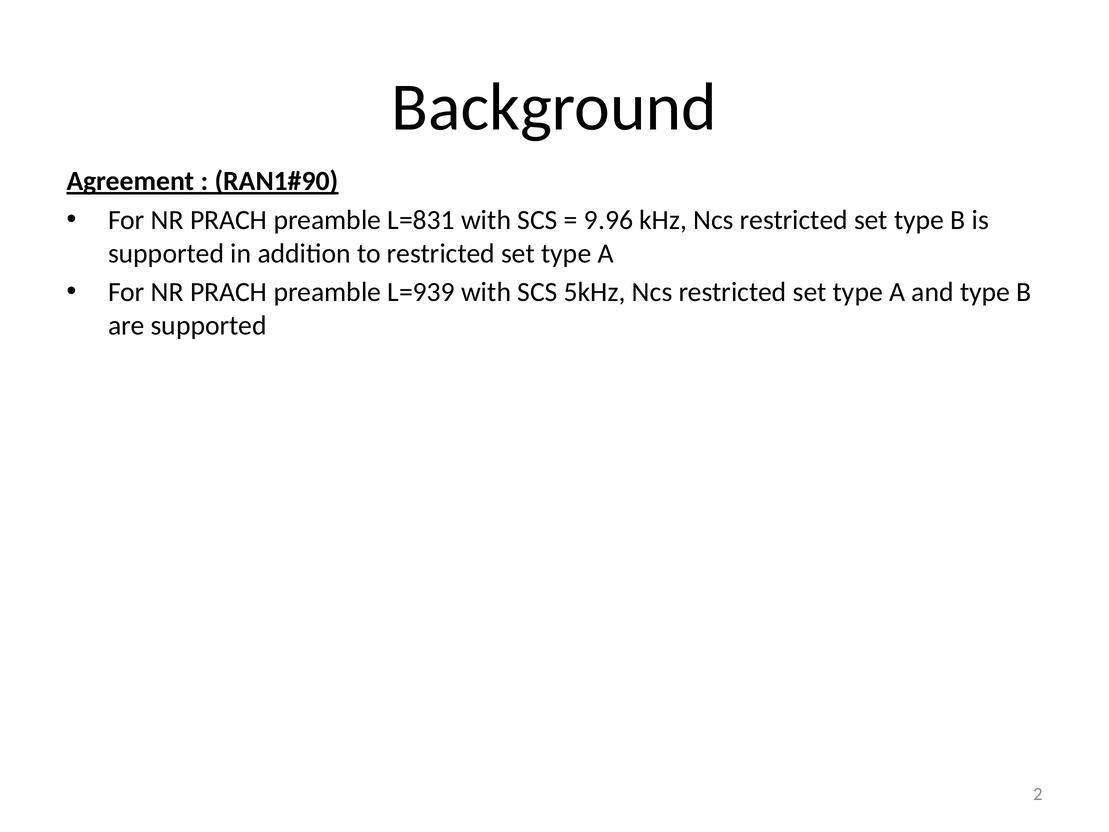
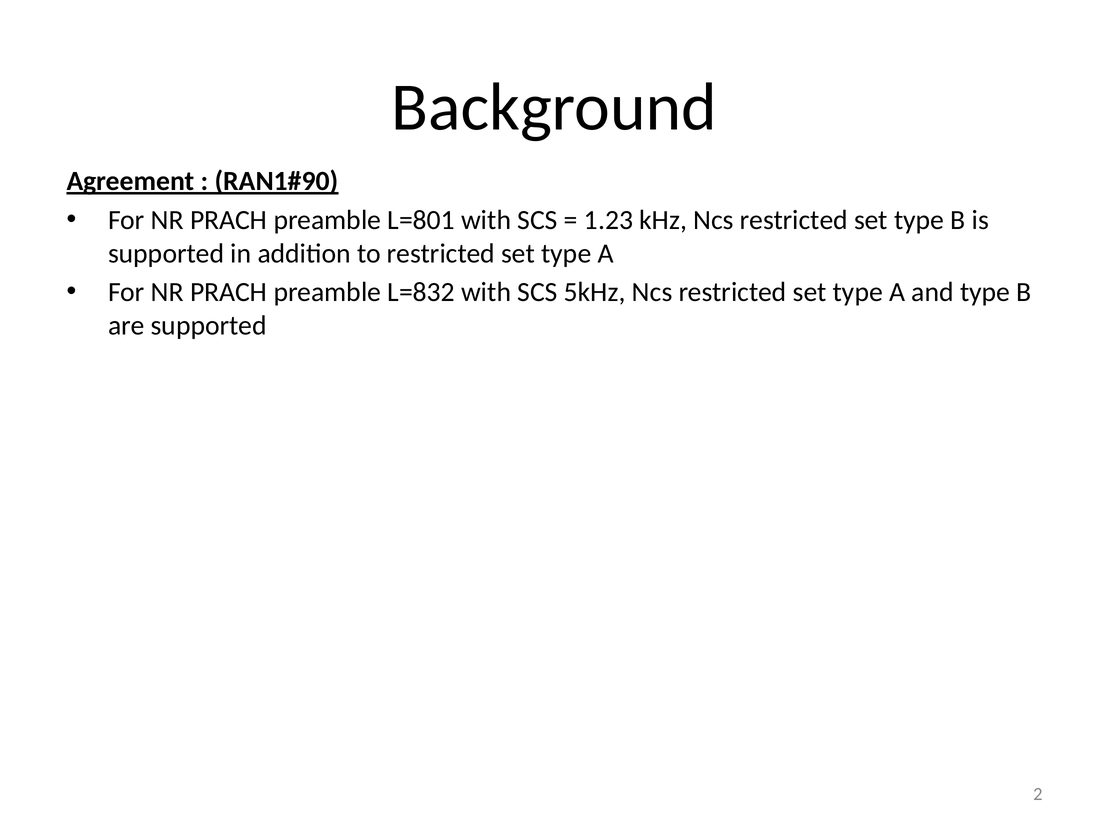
L=831: L=831 -> L=801 (421, 220)
9.96: 9.96 -> 1.23 (609, 220)
L=939: L=939 -> L=832 (421, 292)
